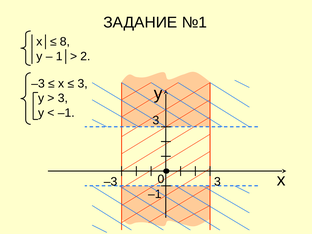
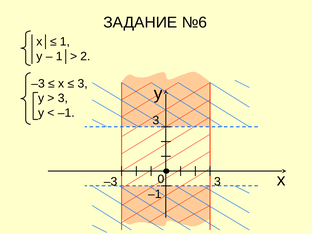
№1: №1 -> №6 (194, 23)
8: 8 -> 1 (65, 42)
